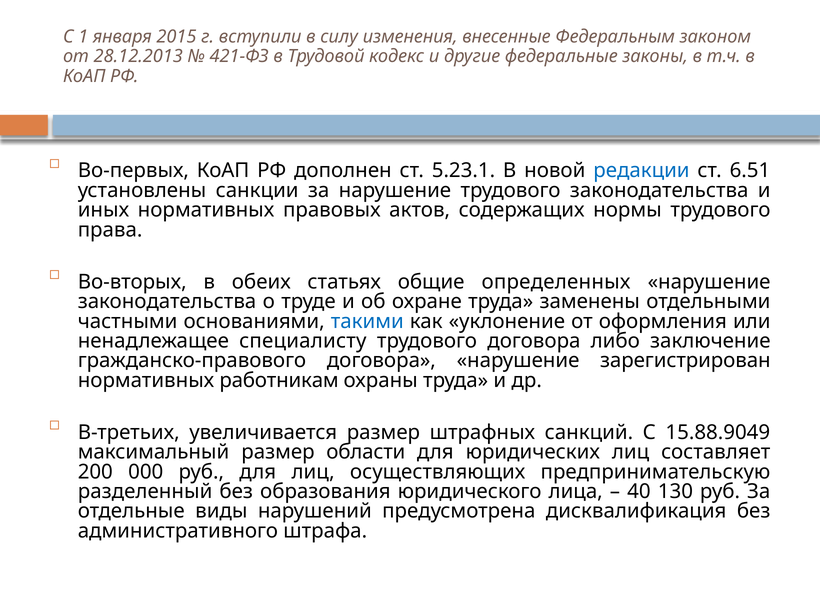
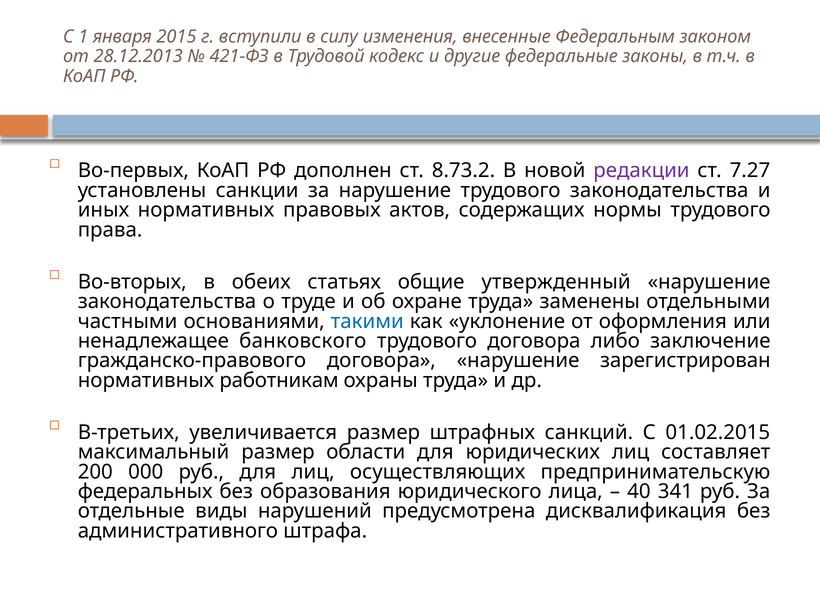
5.23.1: 5.23.1 -> 8.73.2 (463, 171)
редакции colour: blue -> purple (641, 171)
6.51: 6.51 -> 7.27 (750, 171)
определенных: определенных -> утвержденный (556, 282)
специалисту: специалисту -> банковского (303, 341)
15.88.9049: 15.88.9049 -> 01.02.2015 (718, 432)
разделенный: разделенный -> федеральных (145, 492)
130: 130 -> 341 (675, 492)
